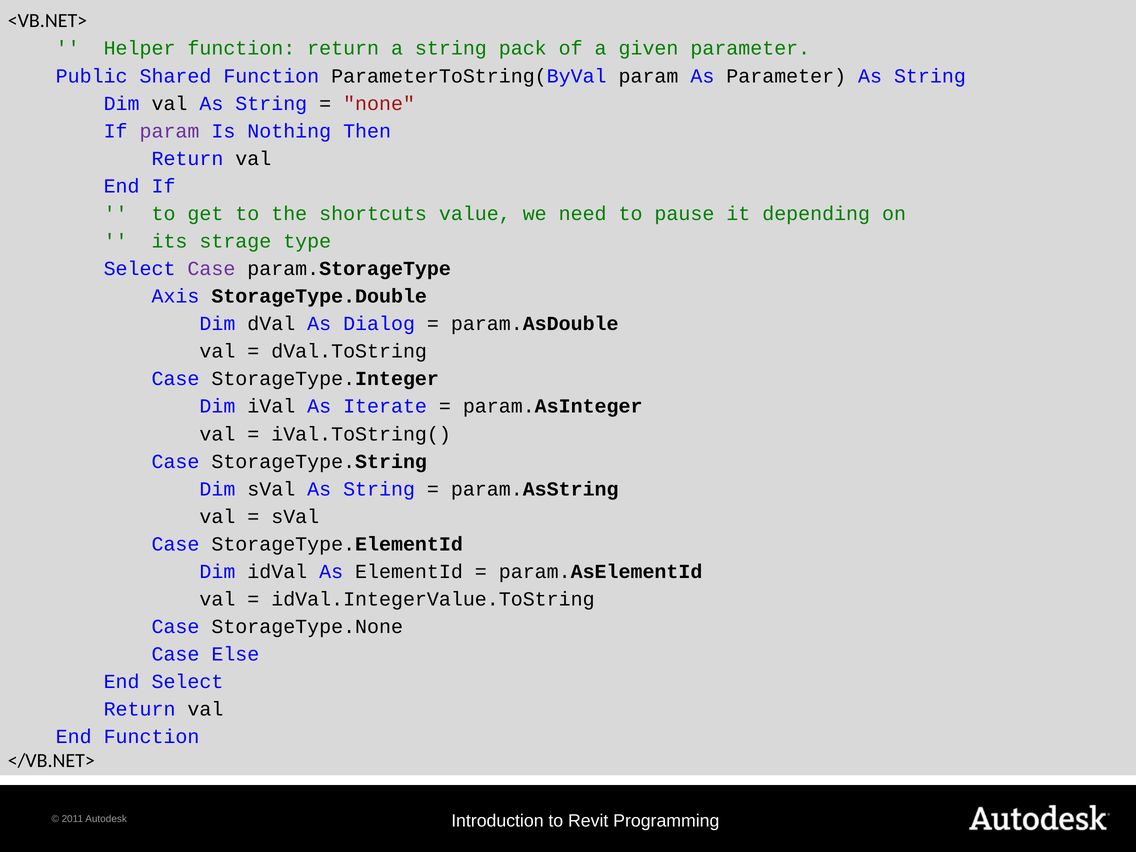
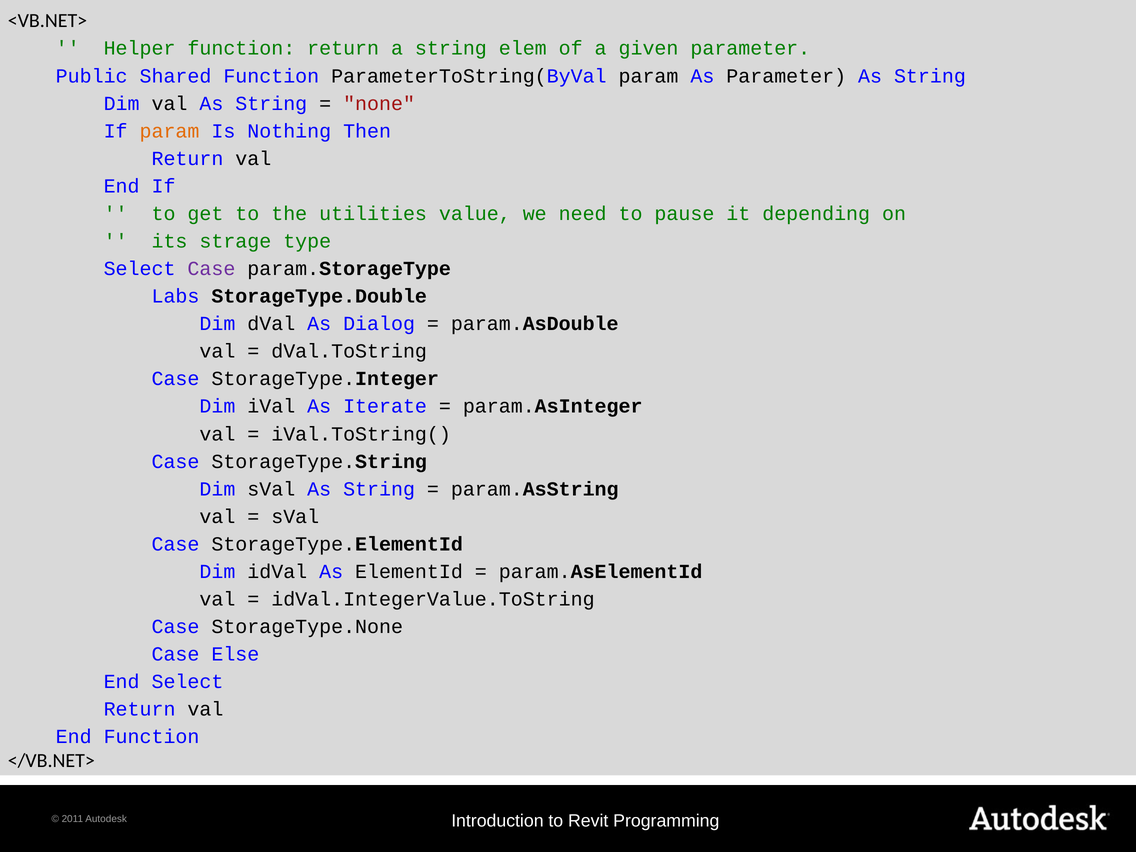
pack: pack -> elem (523, 48)
param colour: purple -> orange (169, 131)
shortcuts: shortcuts -> utilities (373, 214)
Axis: Axis -> Labs (175, 296)
